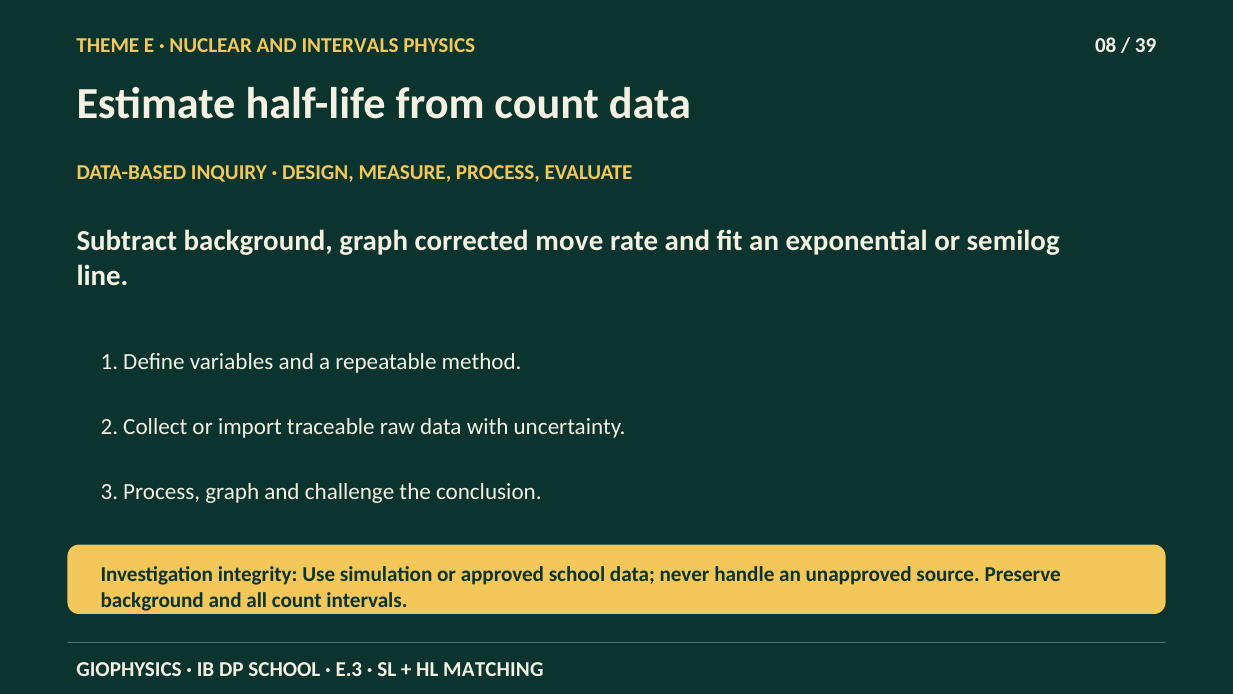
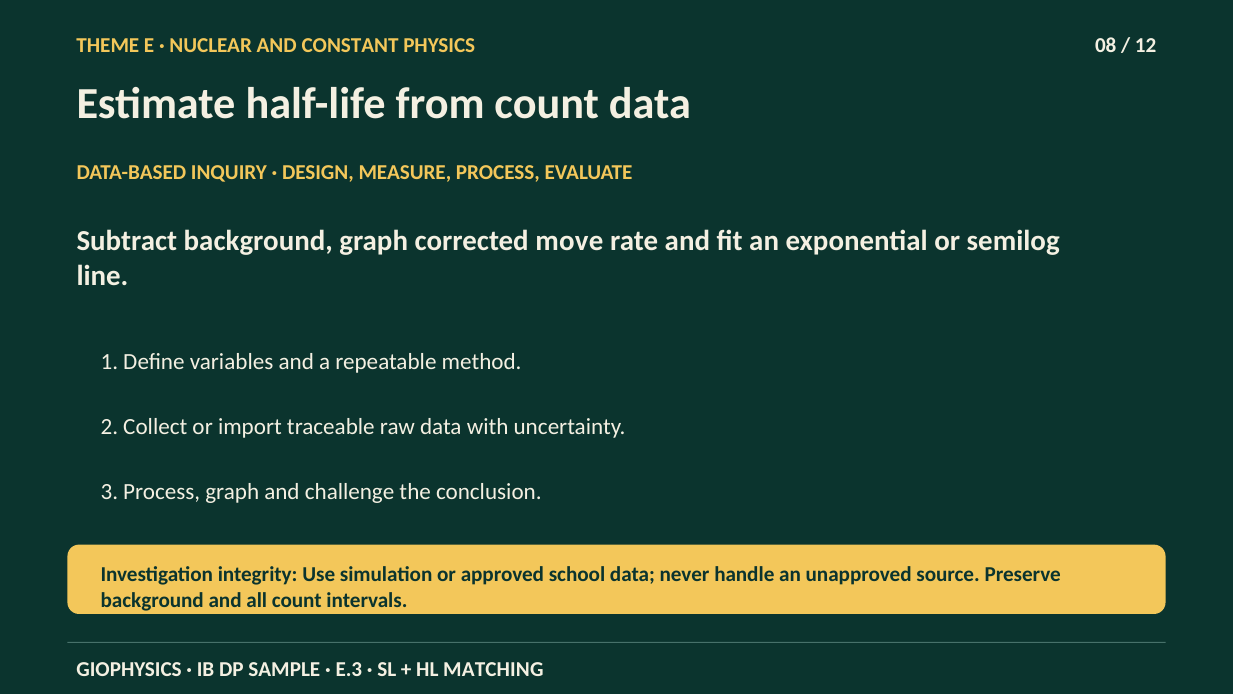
AND INTERVALS: INTERVALS -> CONSTANT (350, 46)
39: 39 -> 12 (1146, 46)
DP SCHOOL: SCHOOL -> SAMPLE (284, 669)
